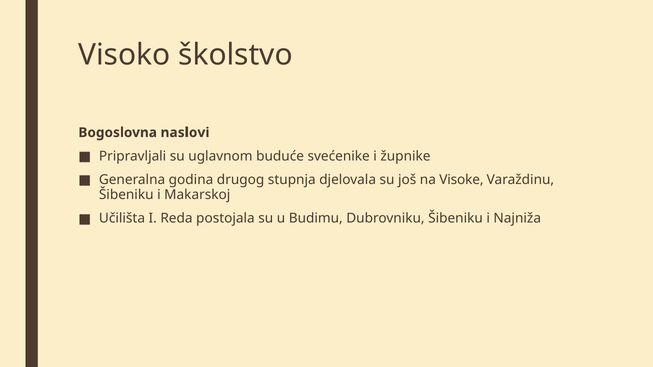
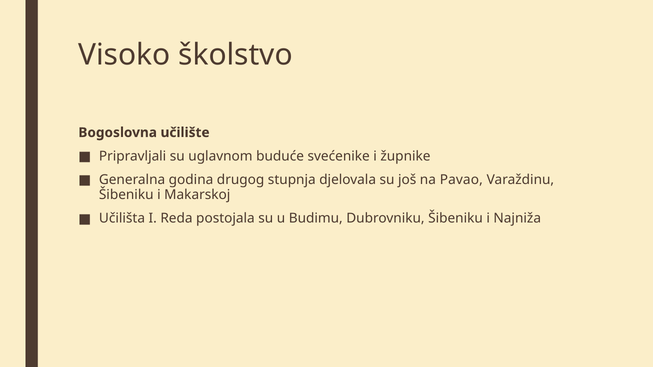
naslovi: naslovi -> učilište (185, 133)
Visoke: Visoke -> Pavao (461, 180)
